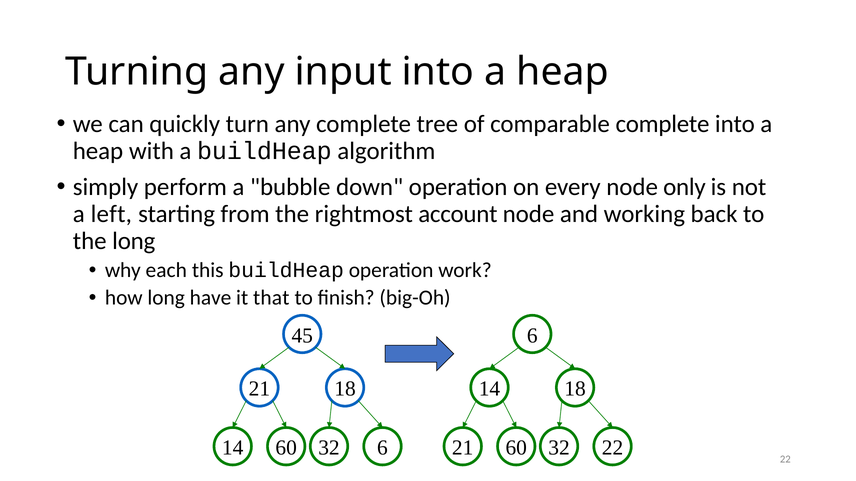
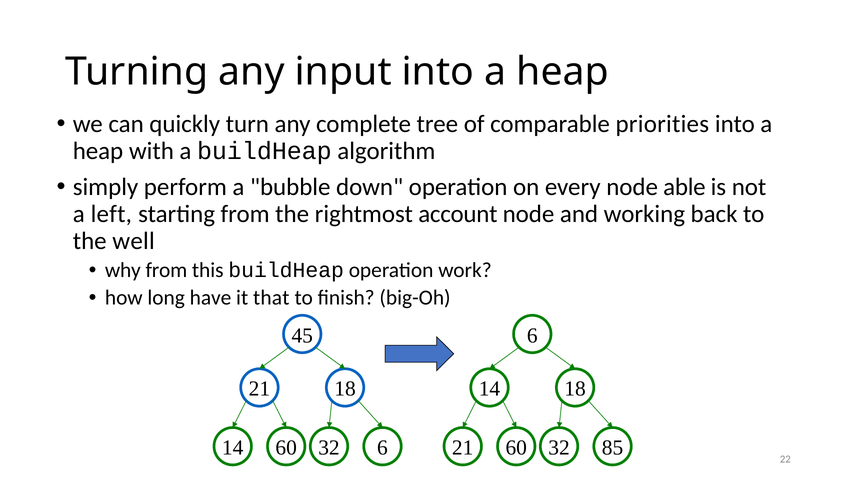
comparable complete: complete -> priorities (662, 124)
only: only -> able (684, 187)
the long: long -> well (134, 241)
why each: each -> from (166, 271)
32 22: 22 -> 85 (613, 448)
